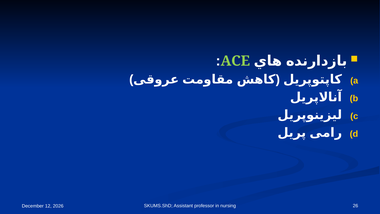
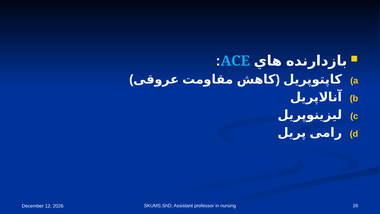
ACE colour: light green -> light blue (235, 61)
